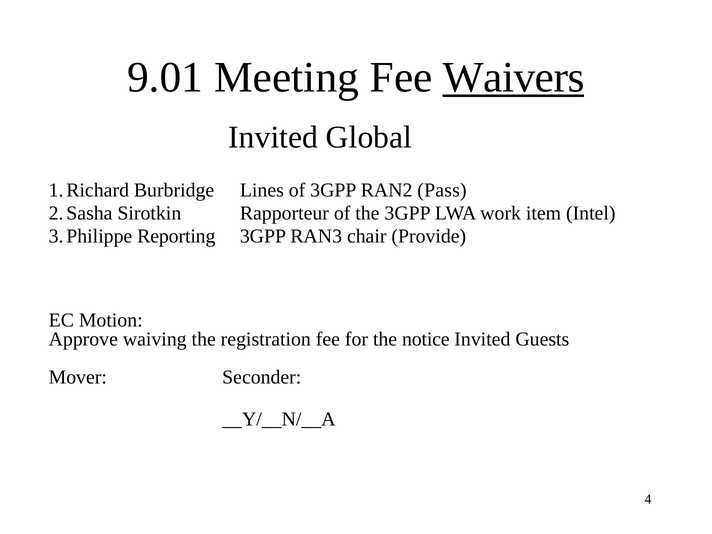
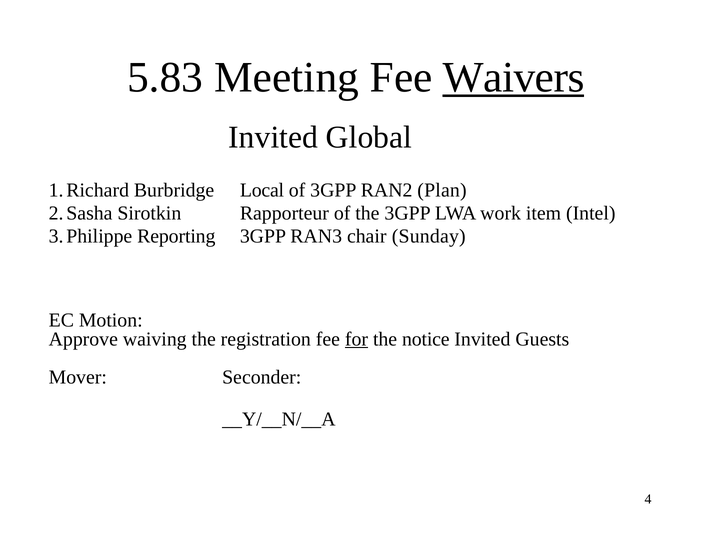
9.01: 9.01 -> 5.83 (165, 77)
Lines: Lines -> Local (262, 190)
Pass: Pass -> Plan (442, 190)
Provide: Provide -> Sunday (429, 236)
for underline: none -> present (356, 339)
